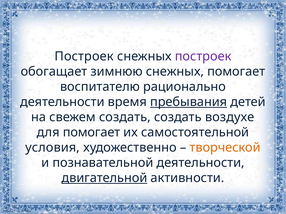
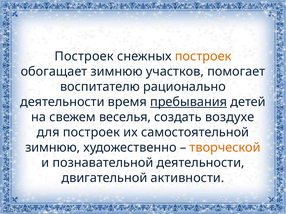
построек colour: purple -> orange (203, 56)
зимнюю снежных: снежных -> участков (175, 72)
свежем создать: создать -> веселья (125, 117)
для помогает: помогает -> построек (91, 133)
условия: условия -> зимнюю (53, 148)
двигательной underline: present -> none (104, 178)
